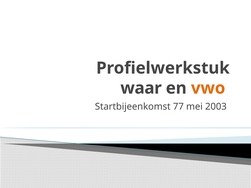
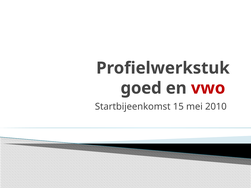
waar: waar -> goed (141, 88)
vwo colour: orange -> red (208, 88)
77: 77 -> 15 (178, 107)
2003: 2003 -> 2010 (216, 107)
